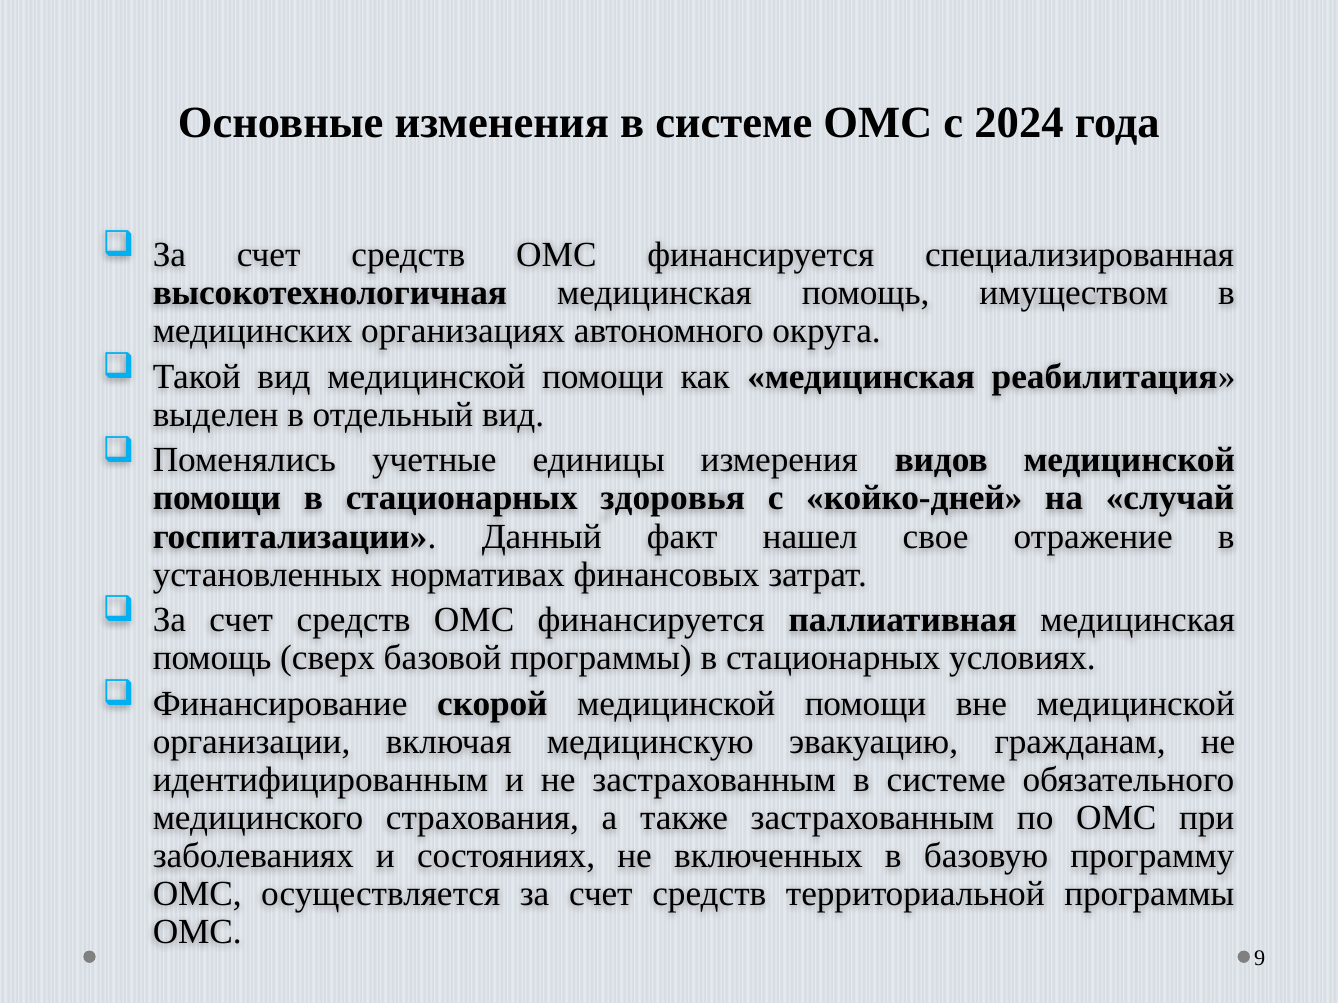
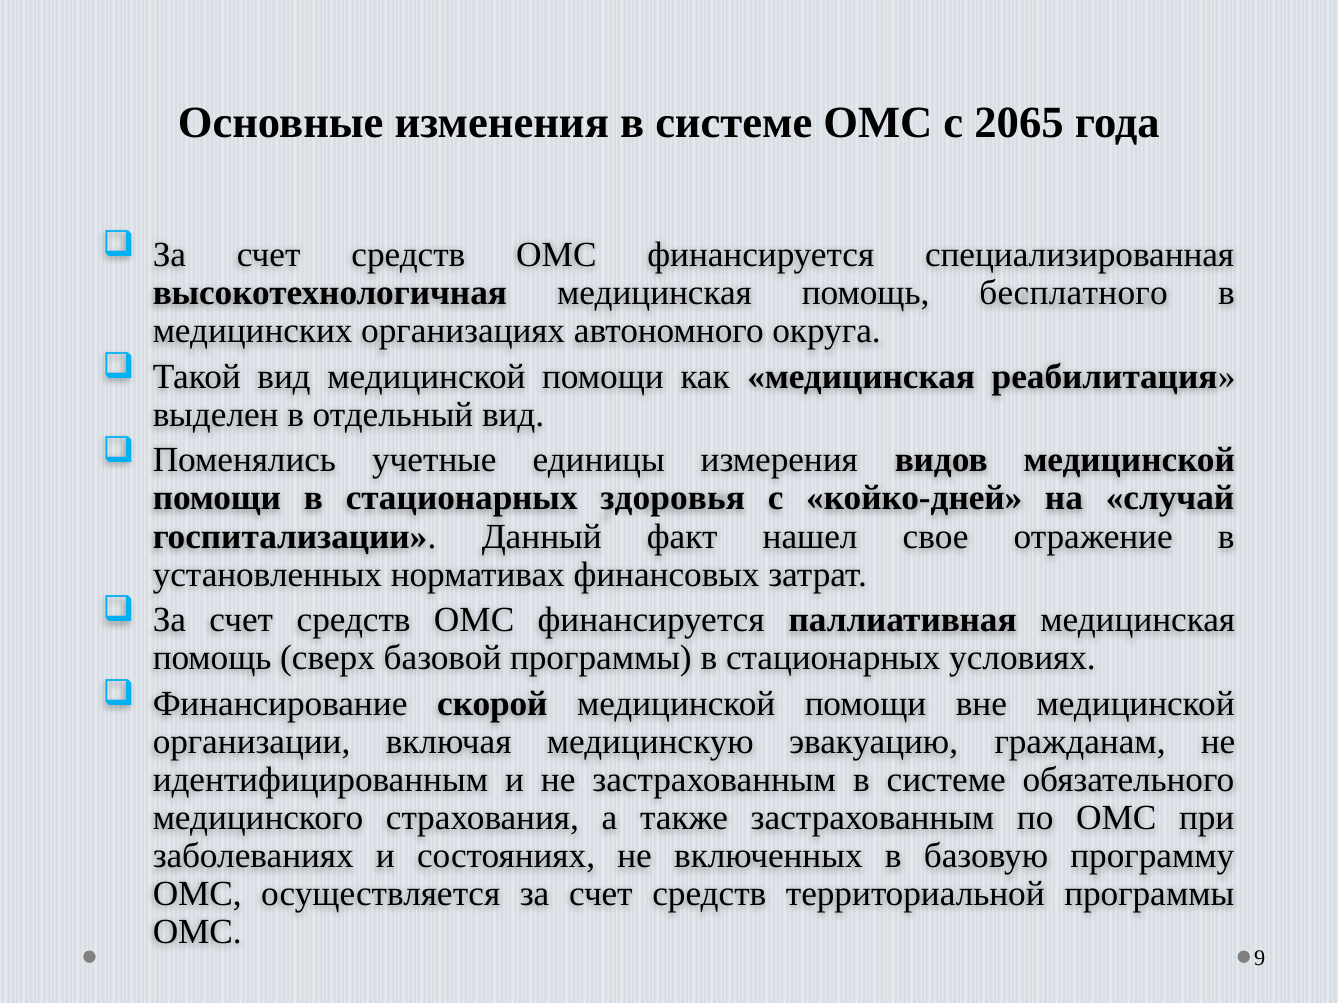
2024: 2024 -> 2065 (1019, 123)
имуществом: имуществом -> бесплатного (1074, 293)
